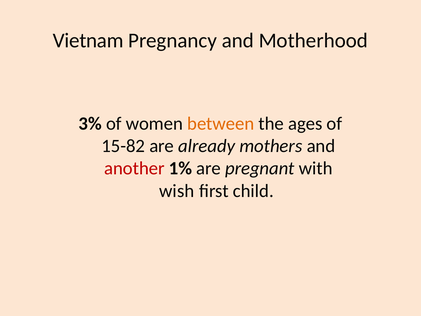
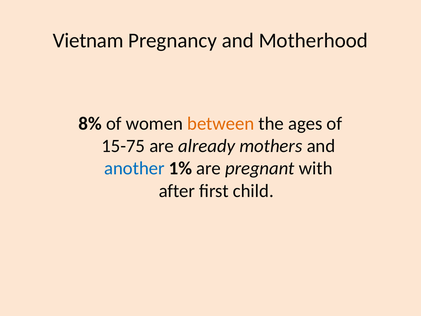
3%: 3% -> 8% (90, 123)
15-82: 15-82 -> 15-75 (123, 146)
another colour: red -> blue (134, 168)
wish: wish -> after (177, 191)
